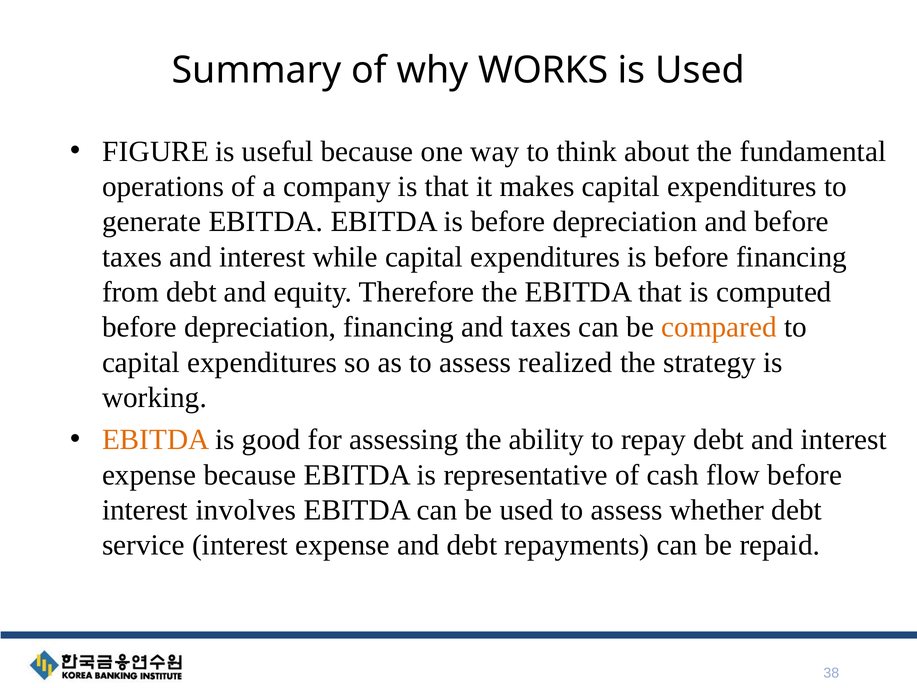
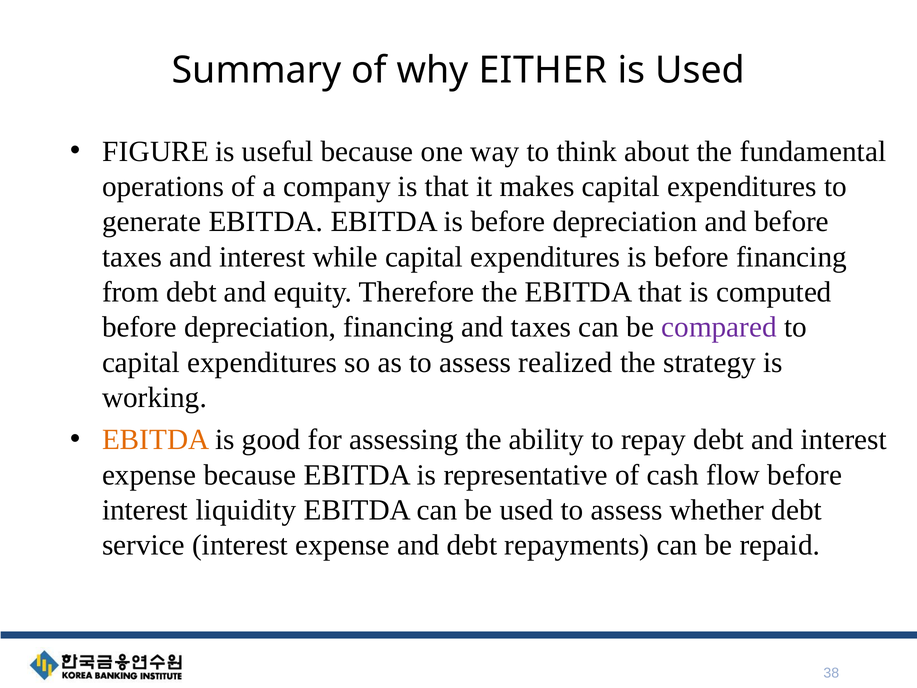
WORKS: WORKS -> EITHER (543, 70)
compared colour: orange -> purple (719, 327)
involves: involves -> liquidity (246, 510)
